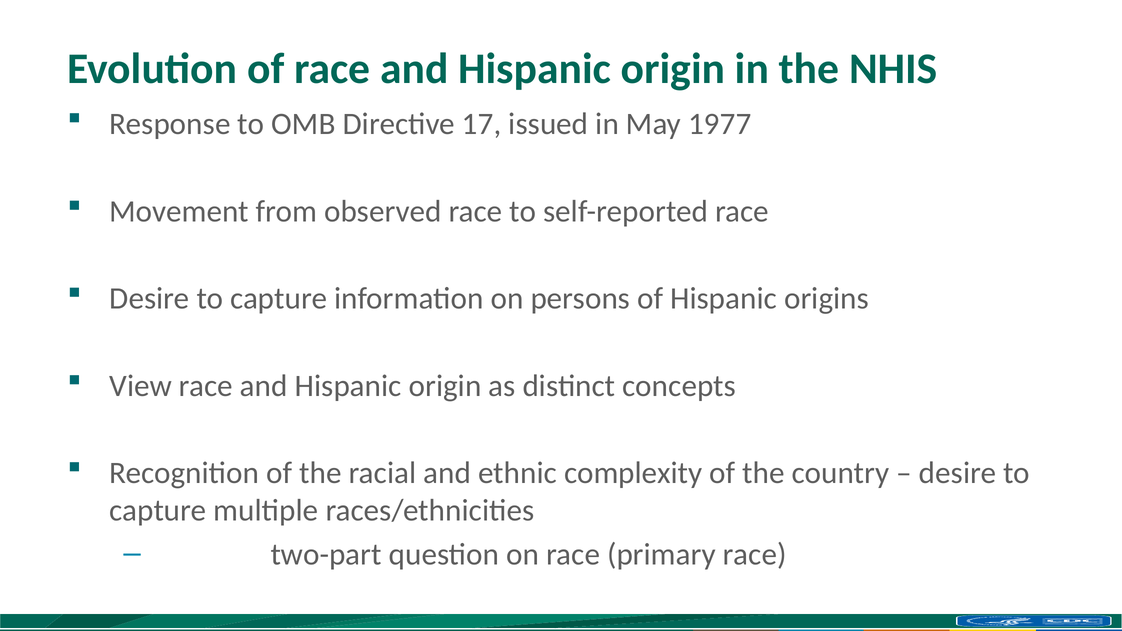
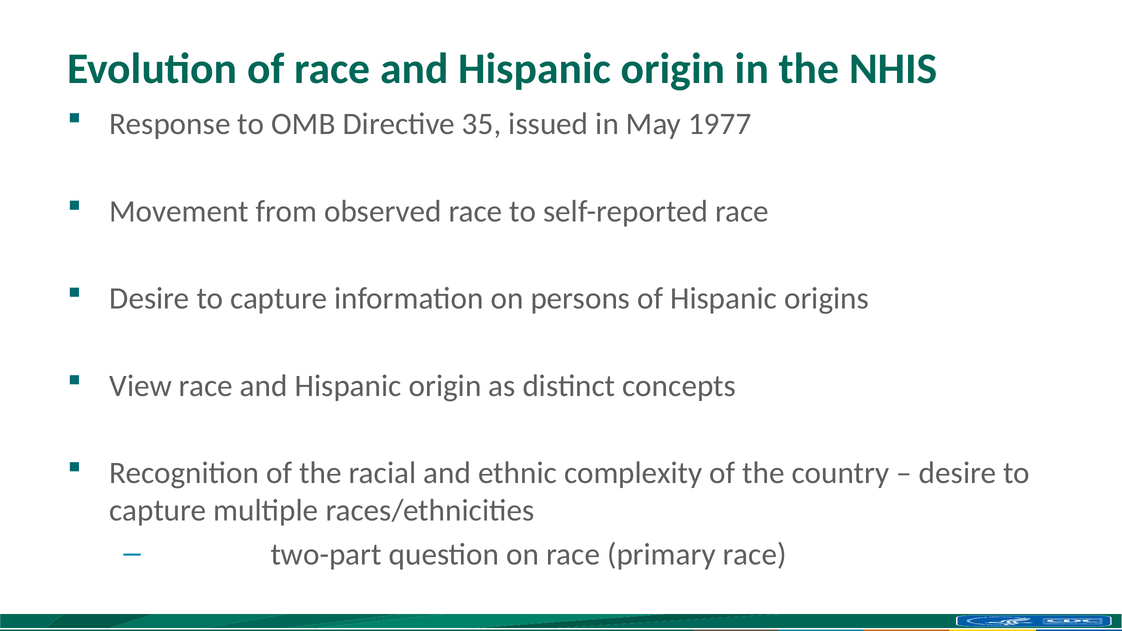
17: 17 -> 35 (482, 124)
